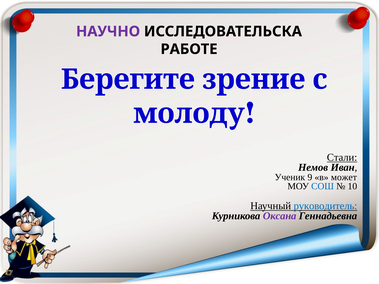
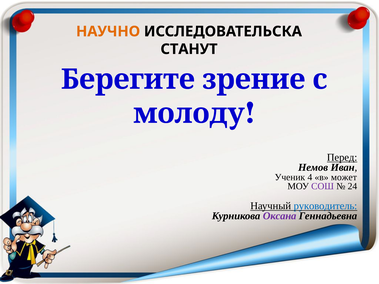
НАУЧНО colour: purple -> orange (108, 31)
РАБОТЕ: РАБОТЕ -> СТАНУТ (189, 49)
Стали: Стали -> Перед (342, 158)
9: 9 -> 4 (310, 177)
СОШ colour: blue -> purple (323, 186)
10: 10 -> 24 (352, 186)
